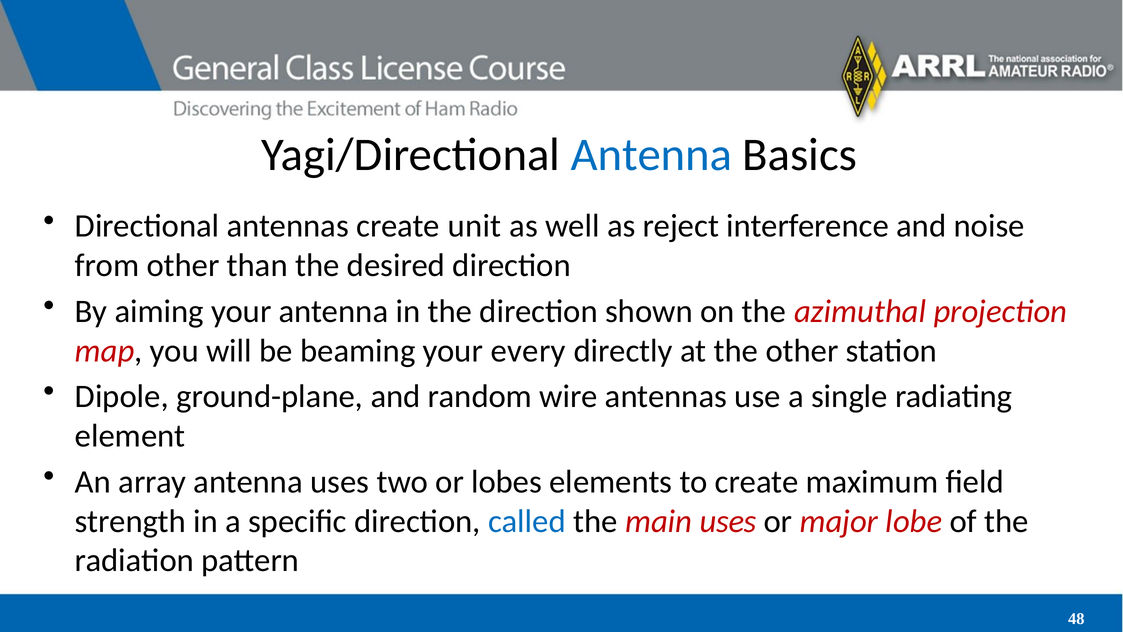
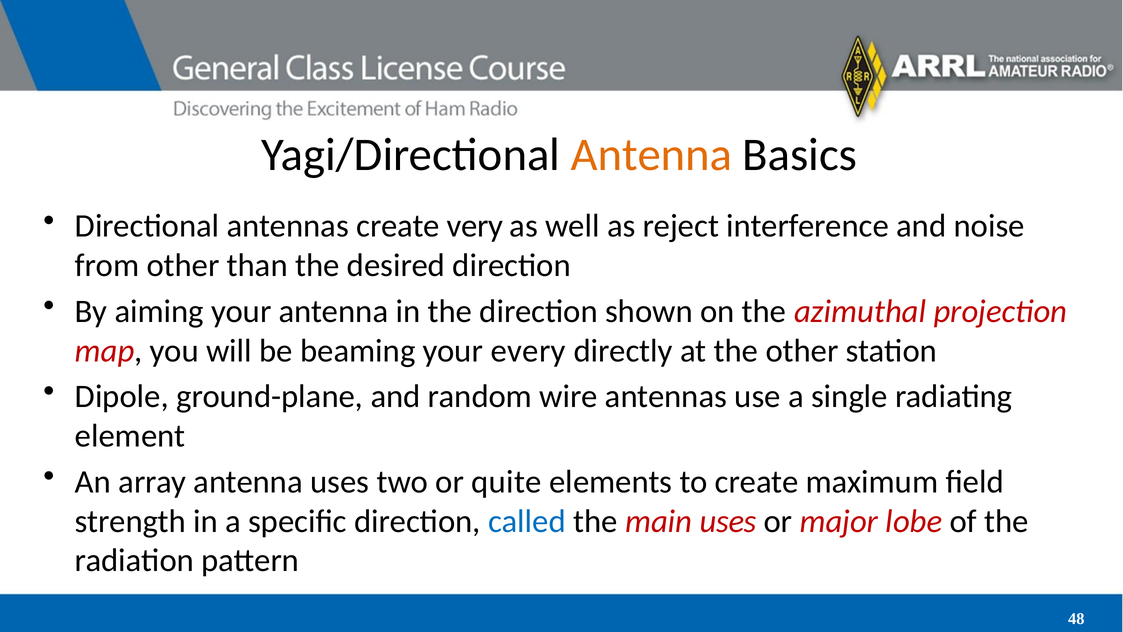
Antenna colour: blue -> orange (651, 155)
unit: unit -> very (475, 226)
lobes: lobes -> quite (506, 482)
